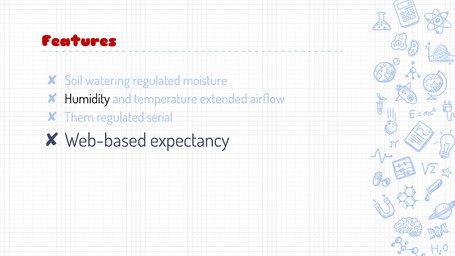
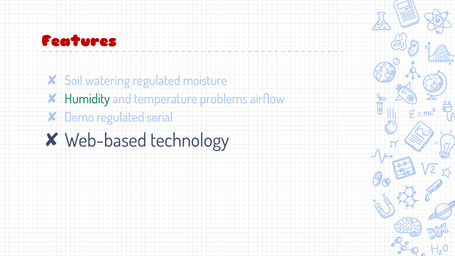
Humidity colour: black -> green (87, 99)
extended: extended -> problems (224, 99)
Them: Them -> Demo (79, 117)
expectancy: expectancy -> technology (190, 140)
